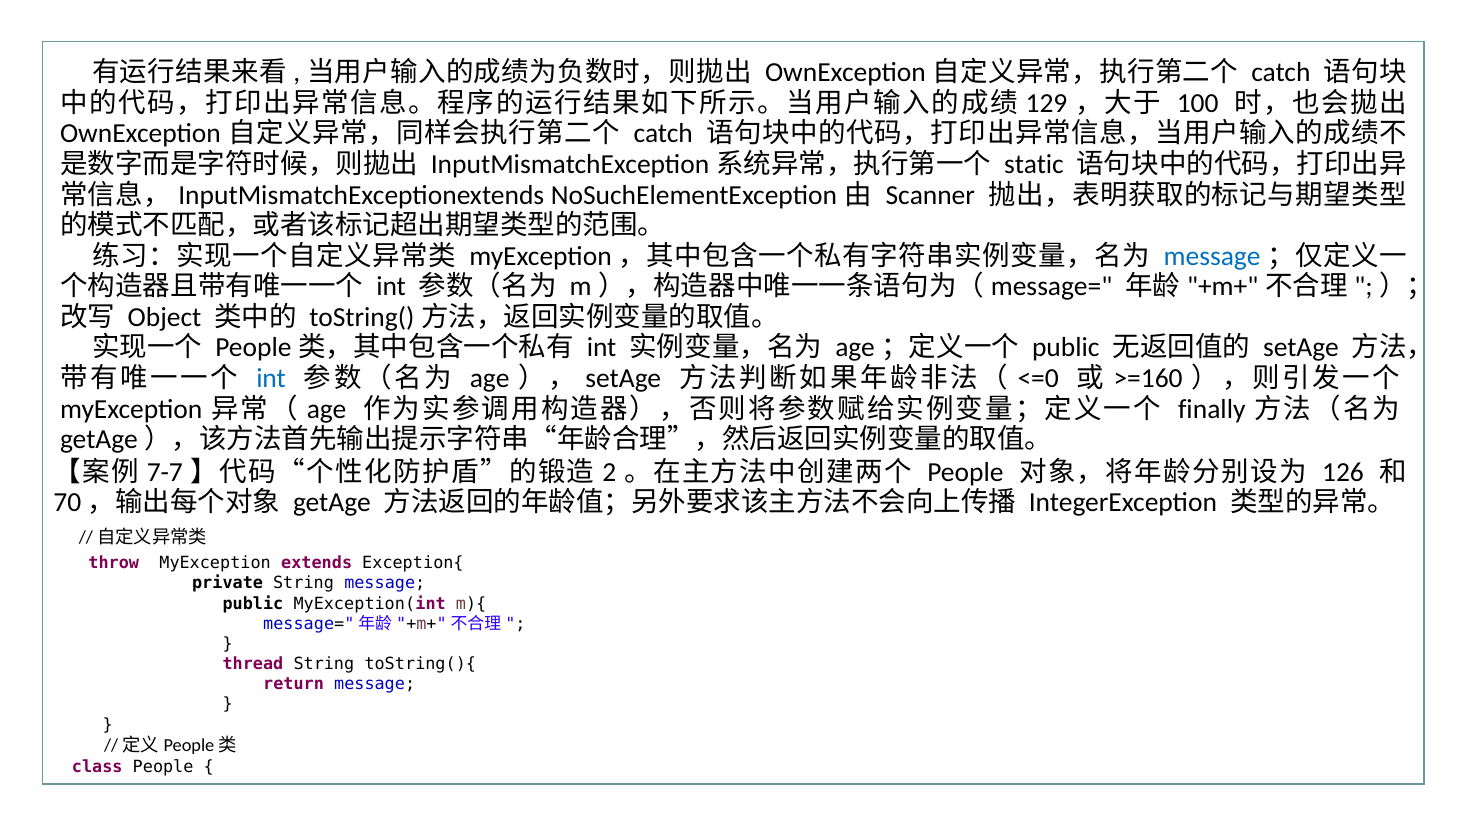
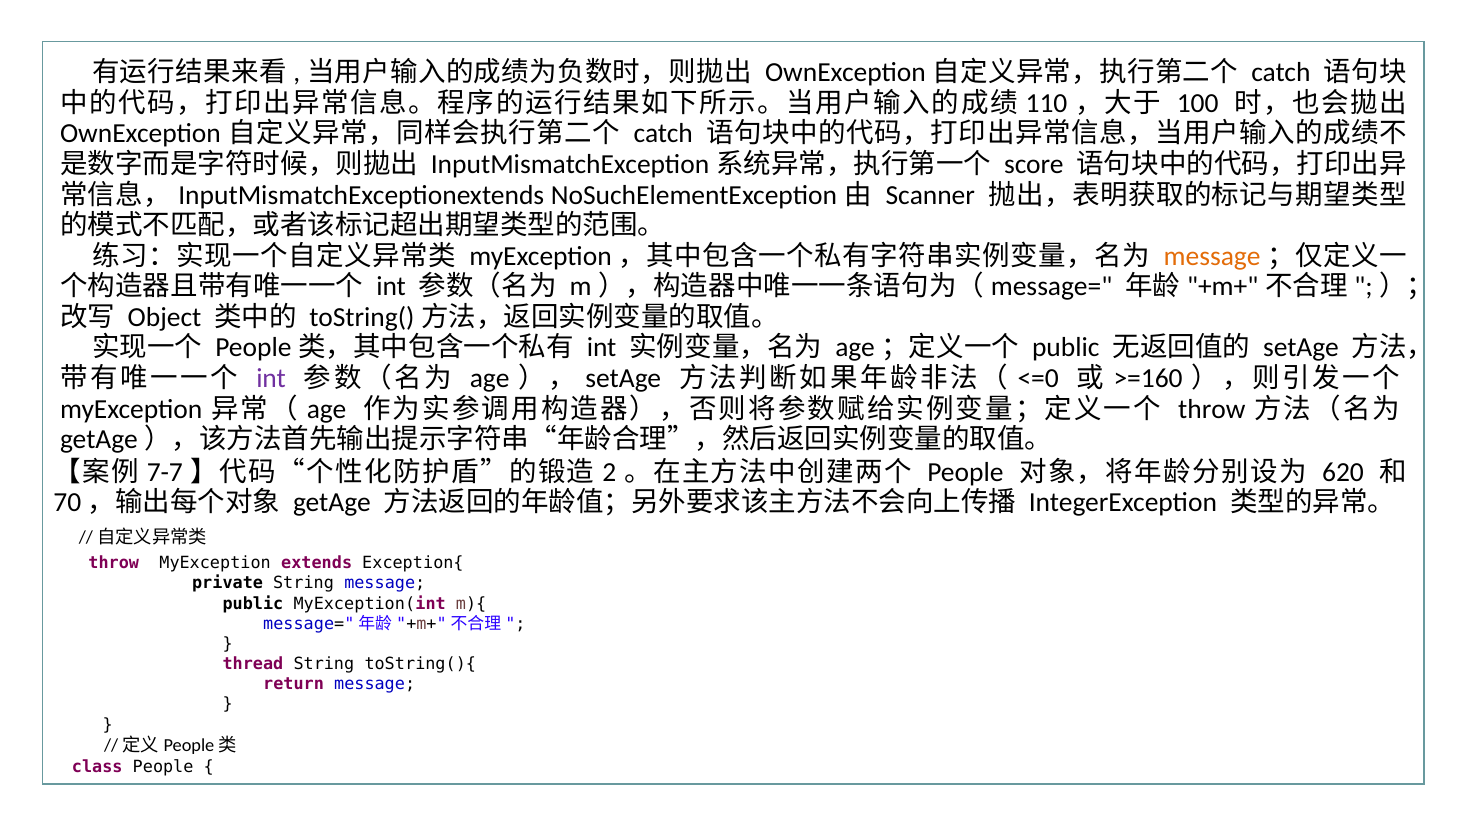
129: 129 -> 110 (1047, 103)
static: static -> score (1034, 164)
message colour: blue -> orange (1212, 256)
int colour: blue -> purple (271, 379)
finally: finally -> throw (1212, 409)
126: 126 -> 620 (1343, 472)
